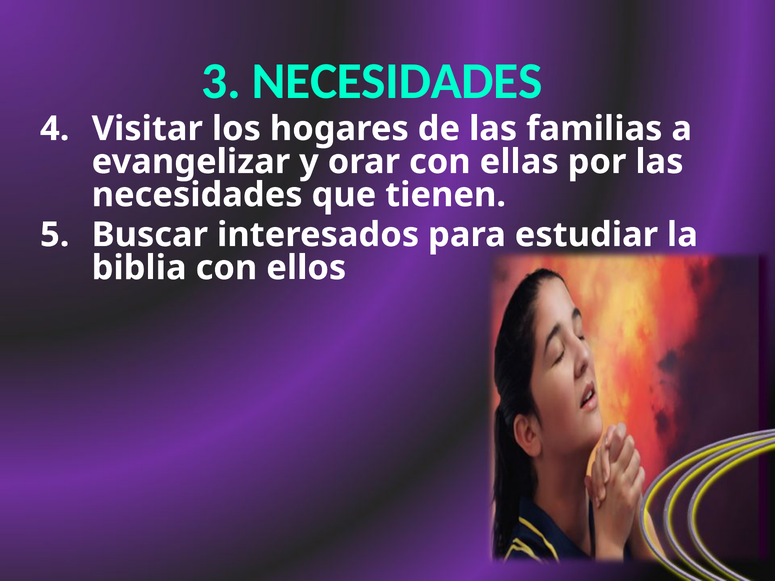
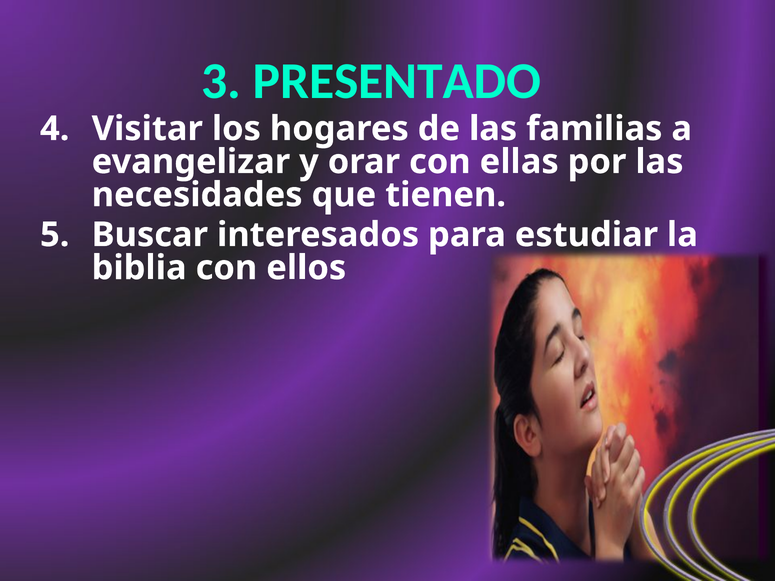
3 NECESIDADES: NECESIDADES -> PRESENTADO (397, 81)
